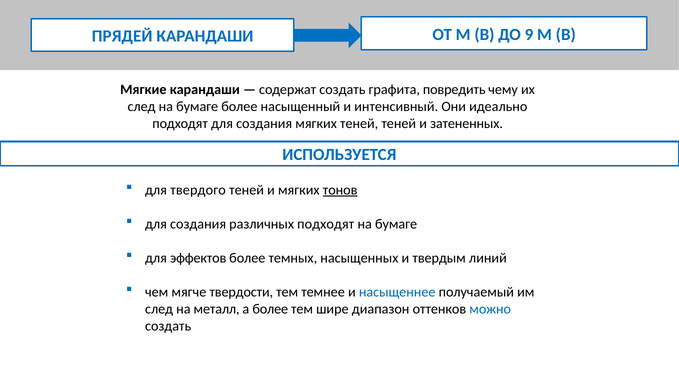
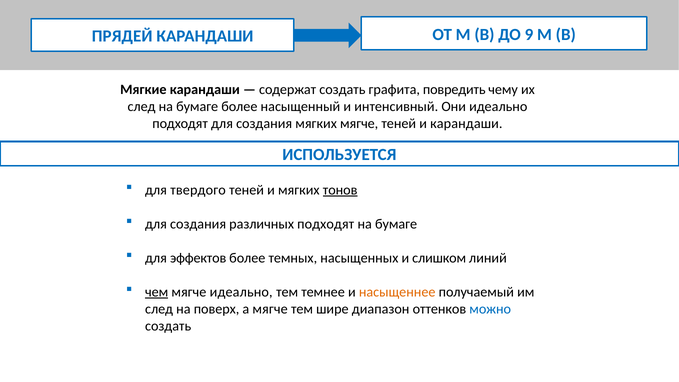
мягких теней: теней -> мягче (359, 124)
и затененных: затененных -> карандаши (466, 124)
твердым: твердым -> слишком (439, 258)
чем underline: none -> present (157, 292)
мягче твердости: твердости -> идеально (241, 292)
насыщеннее colour: blue -> orange (397, 292)
металл: металл -> поверх (217, 309)
а более: более -> мягче (270, 309)
